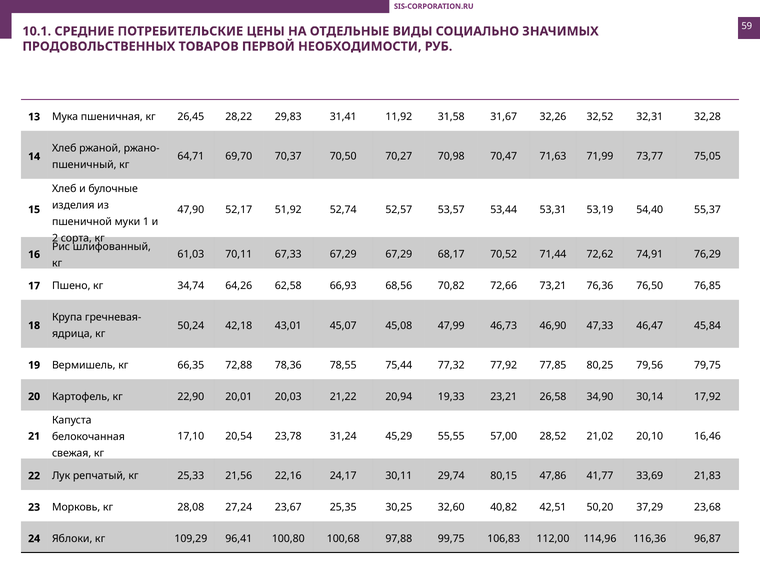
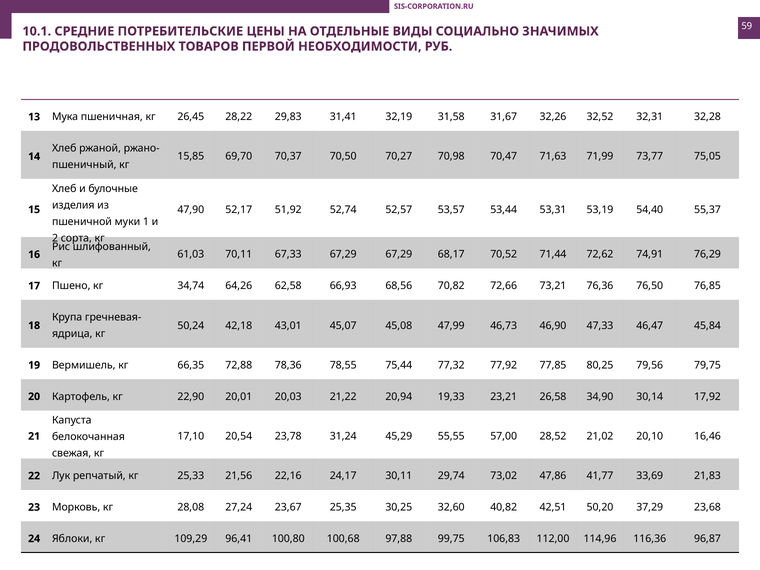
11,92: 11,92 -> 32,19 (399, 117)
64,71: 64,71 -> 15,85 (191, 157)
80,15: 80,15 -> 73,02 (504, 476)
